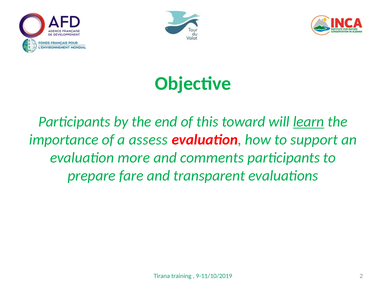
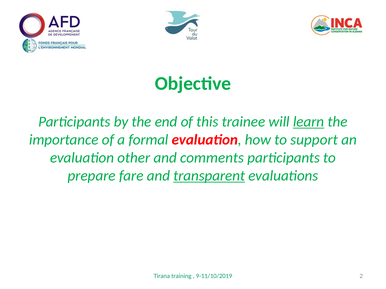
toward: toward -> trainee (243, 122)
assess: assess -> formal (148, 140)
more: more -> other (134, 158)
transparent underline: none -> present (209, 176)
